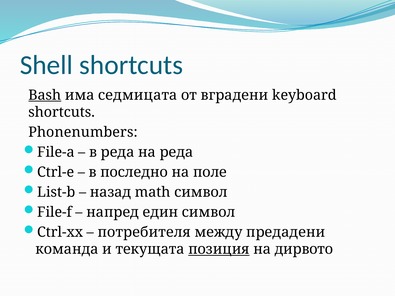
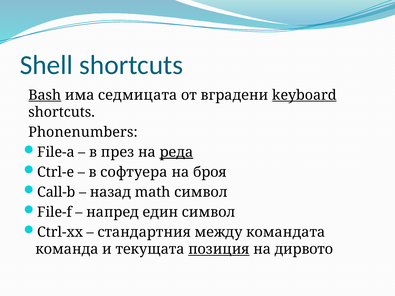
keyboard underline: none -> present (304, 95)
в реда: реда -> през (118, 152)
реда underline: none -> present (176, 152)
последно: последно -> софтуера (134, 172)
поле: поле -> броя (210, 172)
List-b: List-b -> Call-b (56, 192)
потребителя: потребителя -> стандартния (144, 232)
предадени: предадени -> командата (286, 232)
